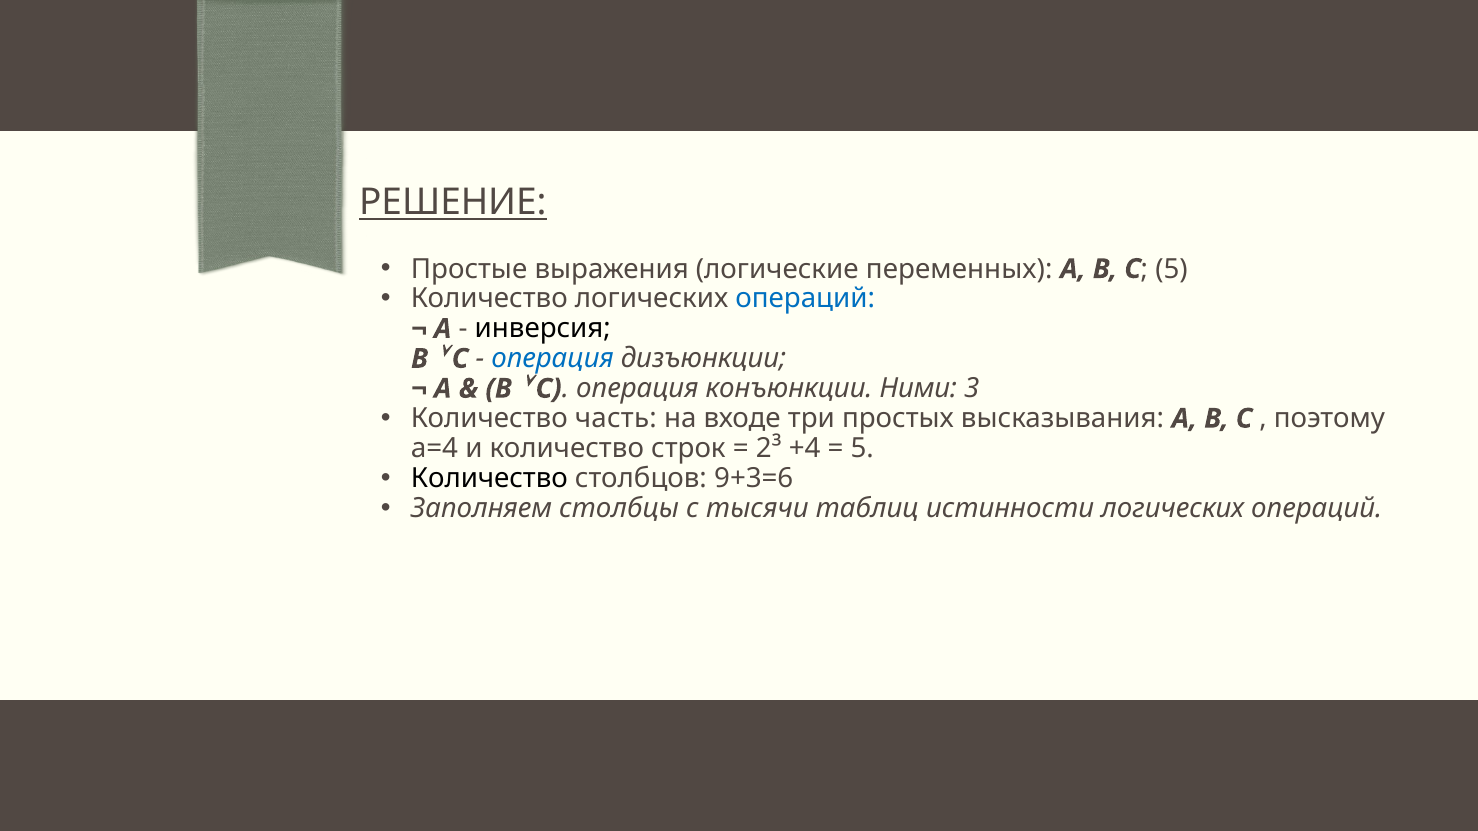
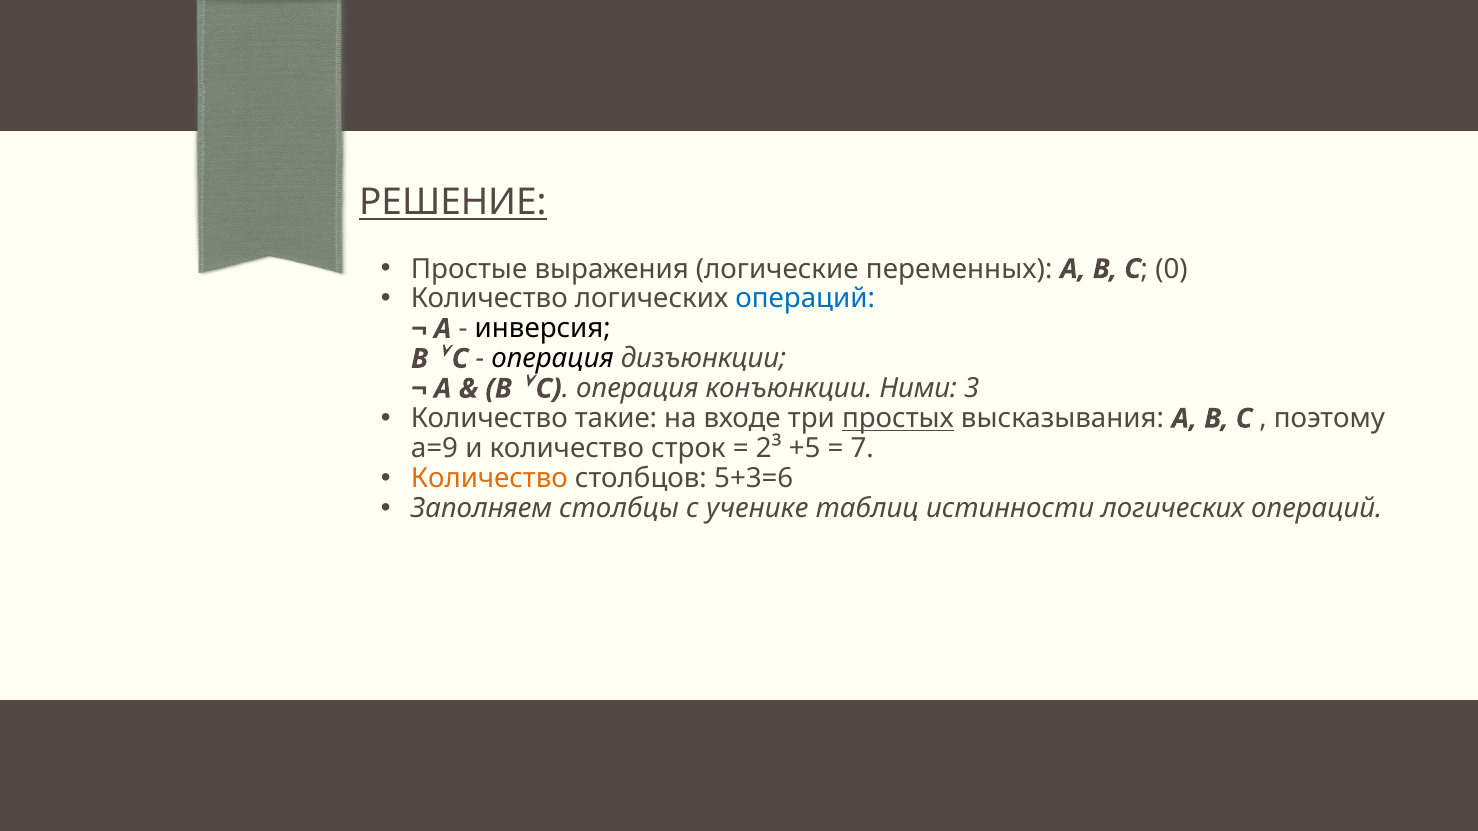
5: 5 -> 0 (1172, 269)
операция colour: blue -> black (552, 359)
часть: часть -> такие (616, 419)
простых underline: none -> present (898, 419)
a=4: a=4 -> a=9 (435, 449)
+4: +4 -> +5 (805, 449)
5: 5 -> 7 (862, 449)
Количество colour: black -> orange (489, 479)
9+3=6: 9+3=6 -> 5+3=6 (754, 479)
тысячи: тысячи -> ученике (757, 509)
